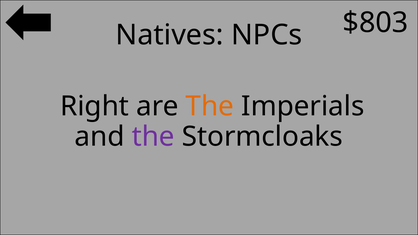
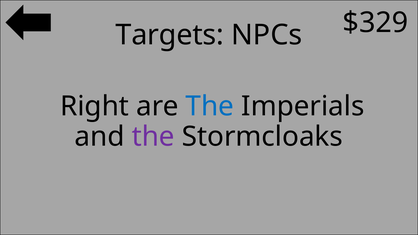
$803: $803 -> $329 (375, 23)
Natives: Natives -> Targets (170, 35)
The colour: orange -> blue (210, 106)
